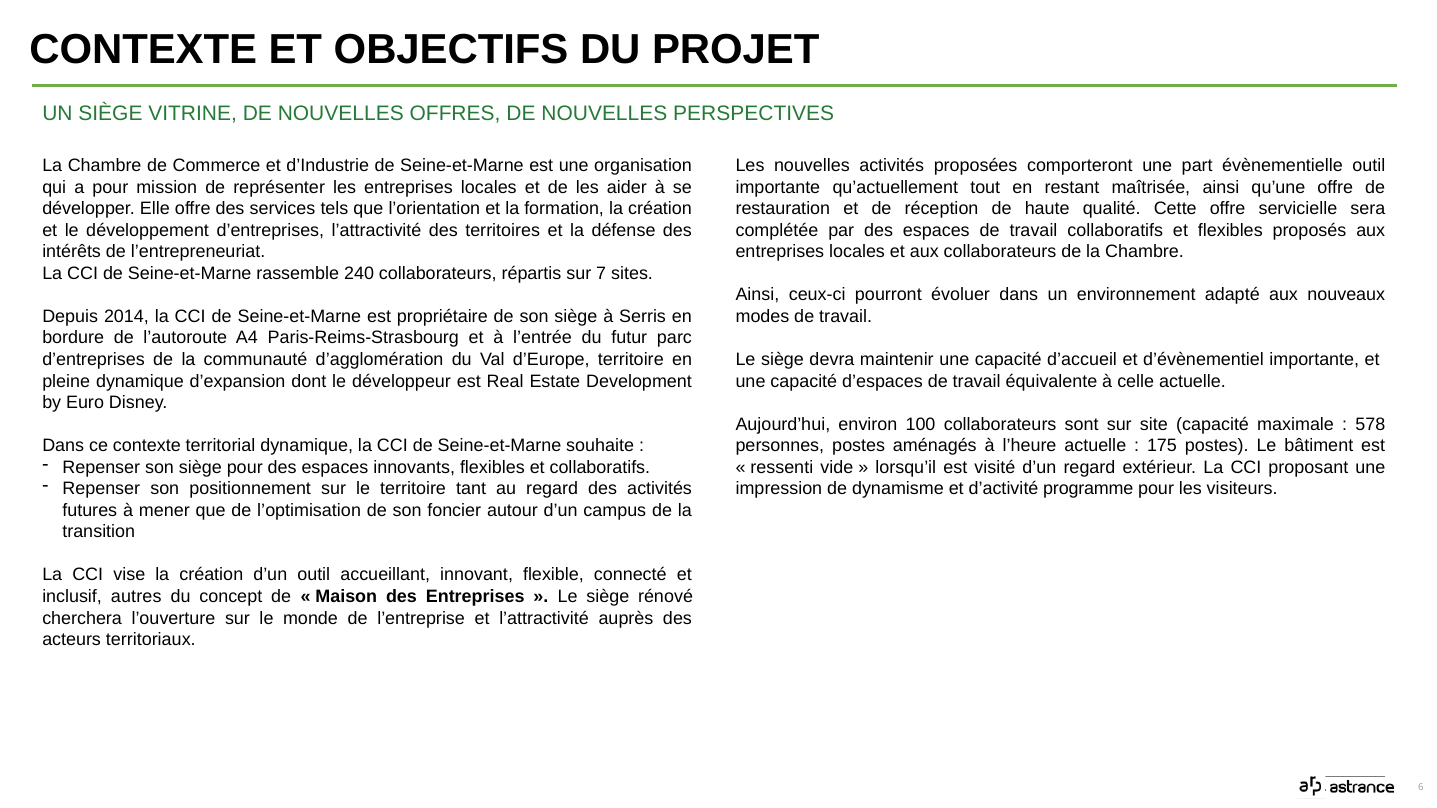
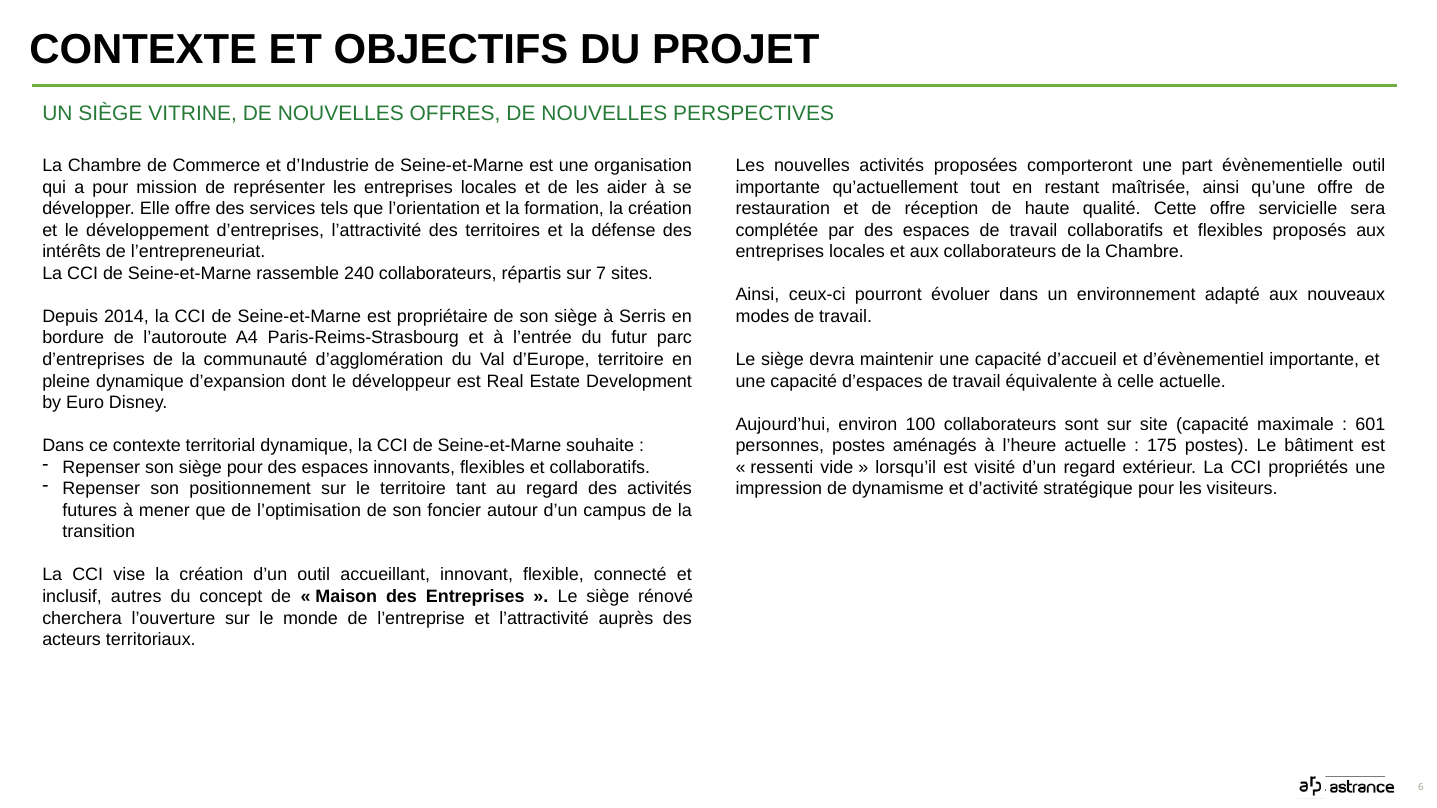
578: 578 -> 601 (1370, 424)
proposant: proposant -> propriétés (1308, 467)
programme: programme -> stratégique (1088, 489)
